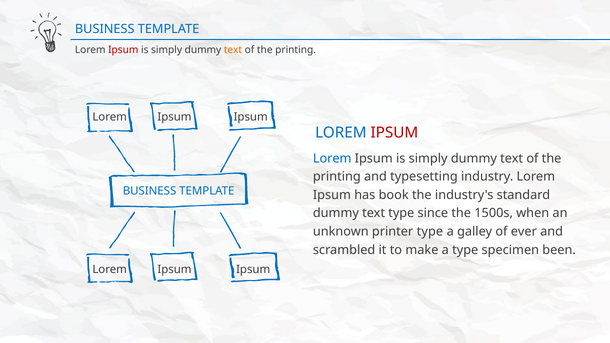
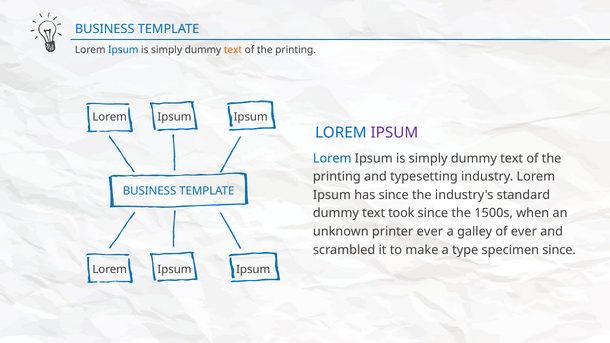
Ipsum colour: red -> blue (123, 50)
IPSUM colour: red -> purple (394, 133)
has book: book -> since (394, 195)
text type: type -> took (401, 213)
printer type: type -> ever (430, 232)
specimen been: been -> since (559, 250)
